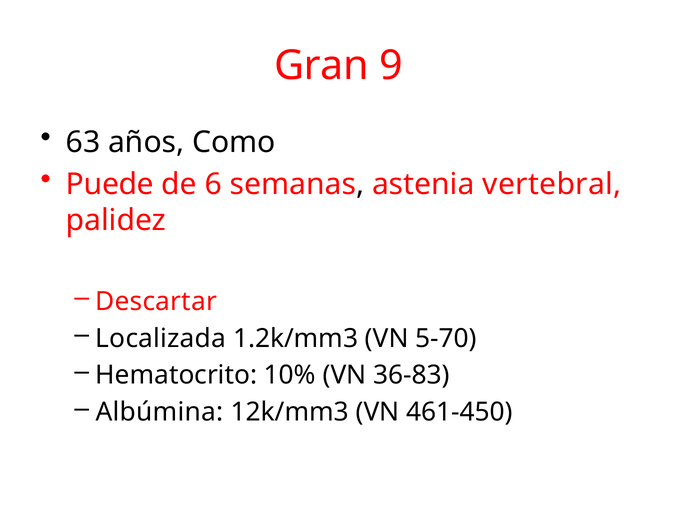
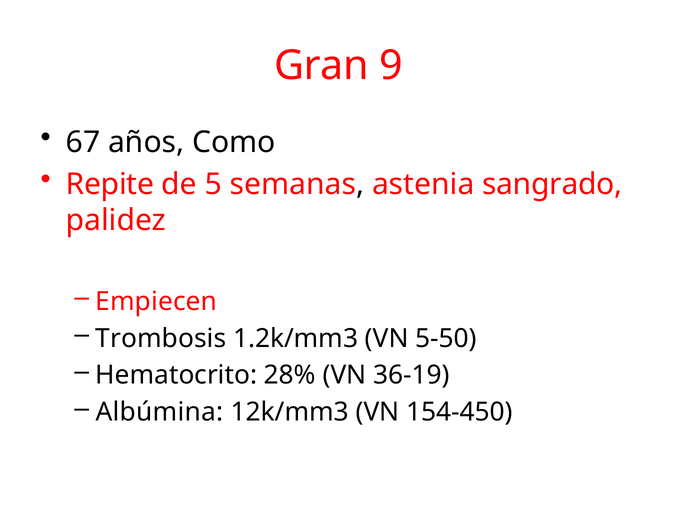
63: 63 -> 67 (83, 142)
Puede: Puede -> Repite (110, 184)
6: 6 -> 5 (213, 184)
vertebral: vertebral -> sangrado (552, 184)
Descartar: Descartar -> Empiecen (156, 301)
Localizada: Localizada -> Trombosis (161, 338)
5-70: 5-70 -> 5-50 (446, 338)
10%: 10% -> 28% (290, 375)
36-83: 36-83 -> 36-19 (411, 375)
461-450: 461-450 -> 154-450 (459, 412)
